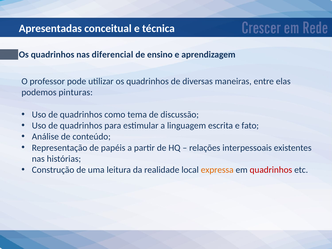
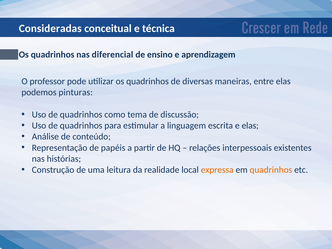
Apresentadas: Apresentadas -> Consideradas (50, 29)
e fato: fato -> elas (250, 126)
quadrinhos colour: red -> orange (271, 170)
